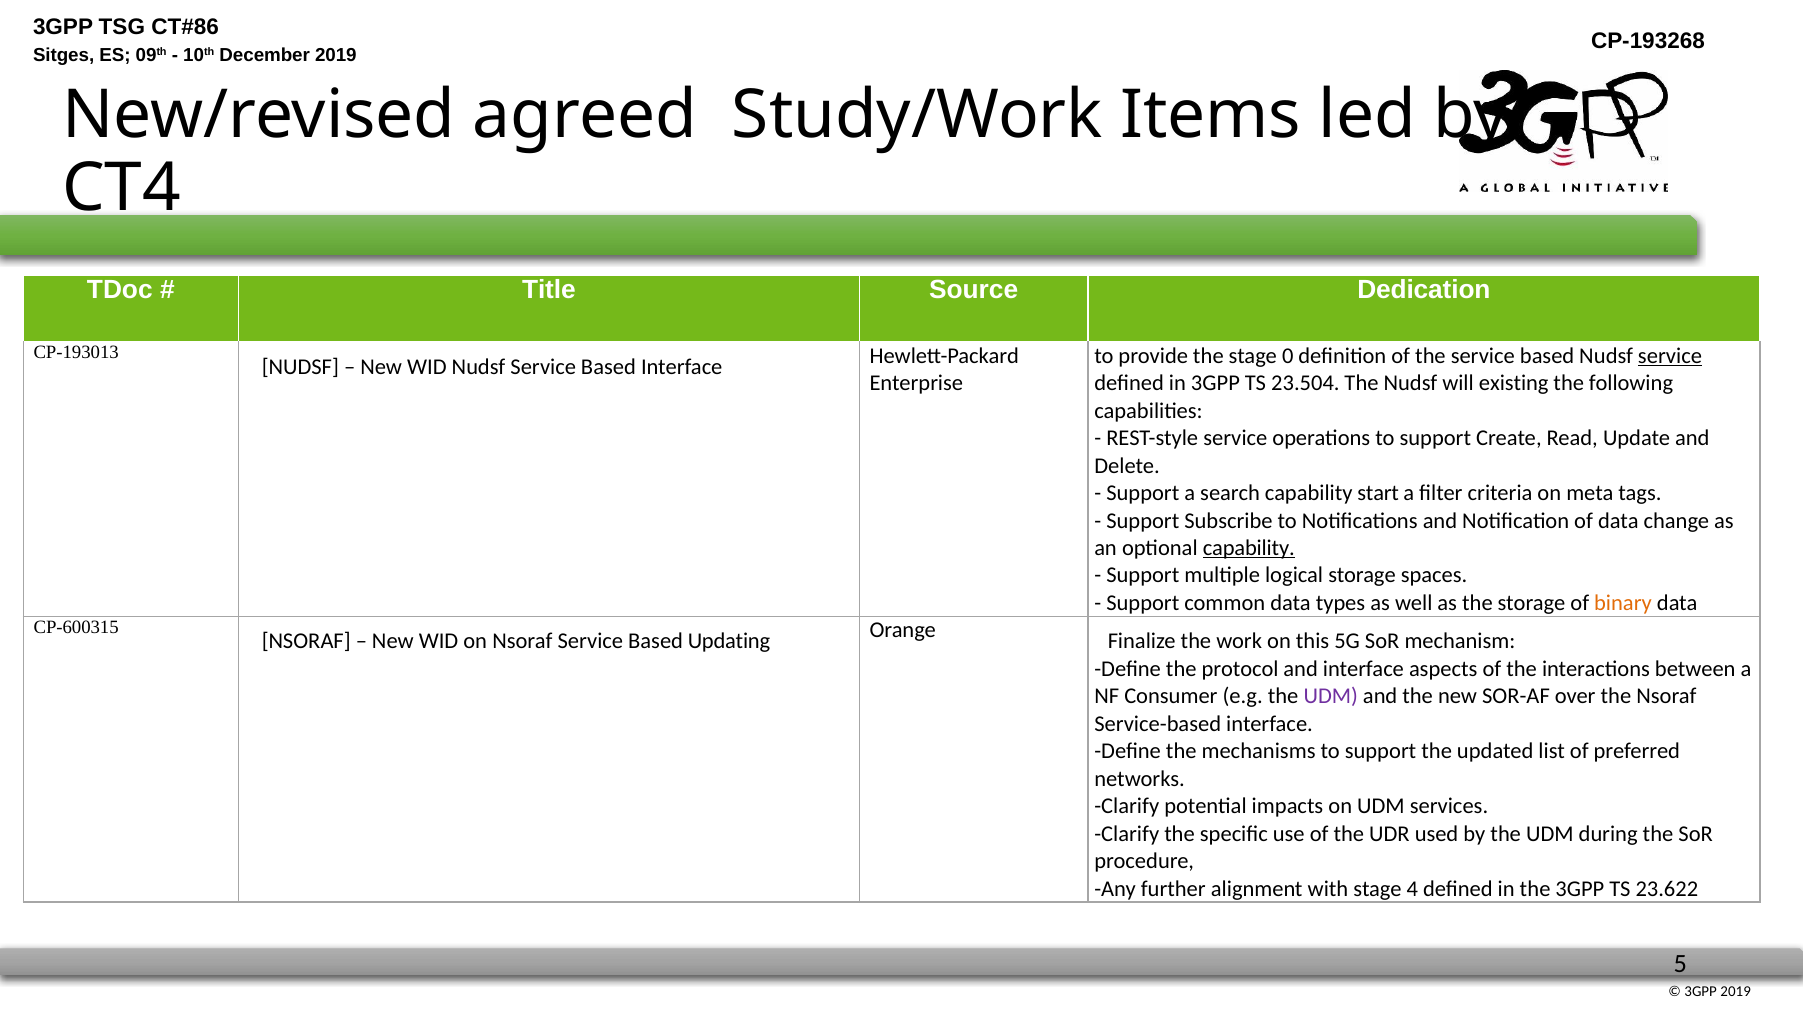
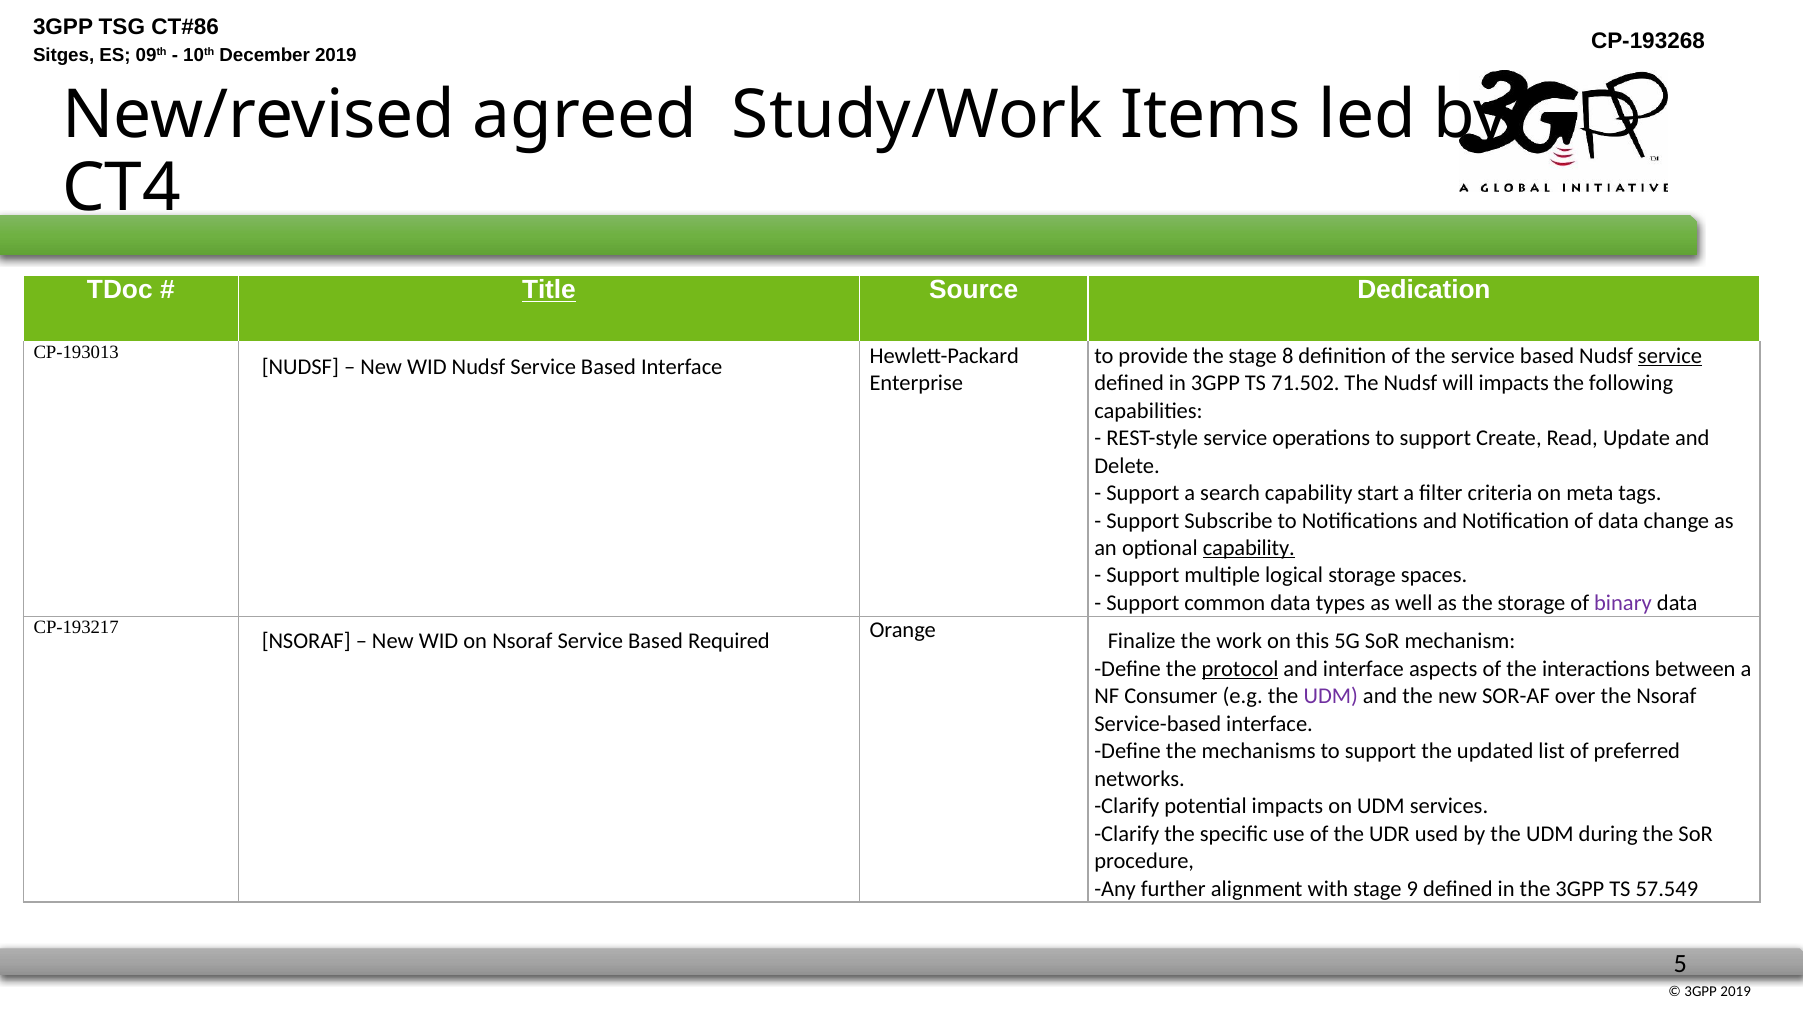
Title underline: none -> present (549, 290)
0: 0 -> 8 (1288, 356)
23.504: 23.504 -> 71.502 (1305, 383)
will existing: existing -> impacts (1514, 383)
binary colour: orange -> purple (1623, 603)
CP-600315: CP-600315 -> CP-193217 (76, 627)
Updating: Updating -> Required (729, 642)
protocol underline: none -> present (1240, 669)
4: 4 -> 9 (1412, 889)
23.622: 23.622 -> 57.549 (1667, 889)
